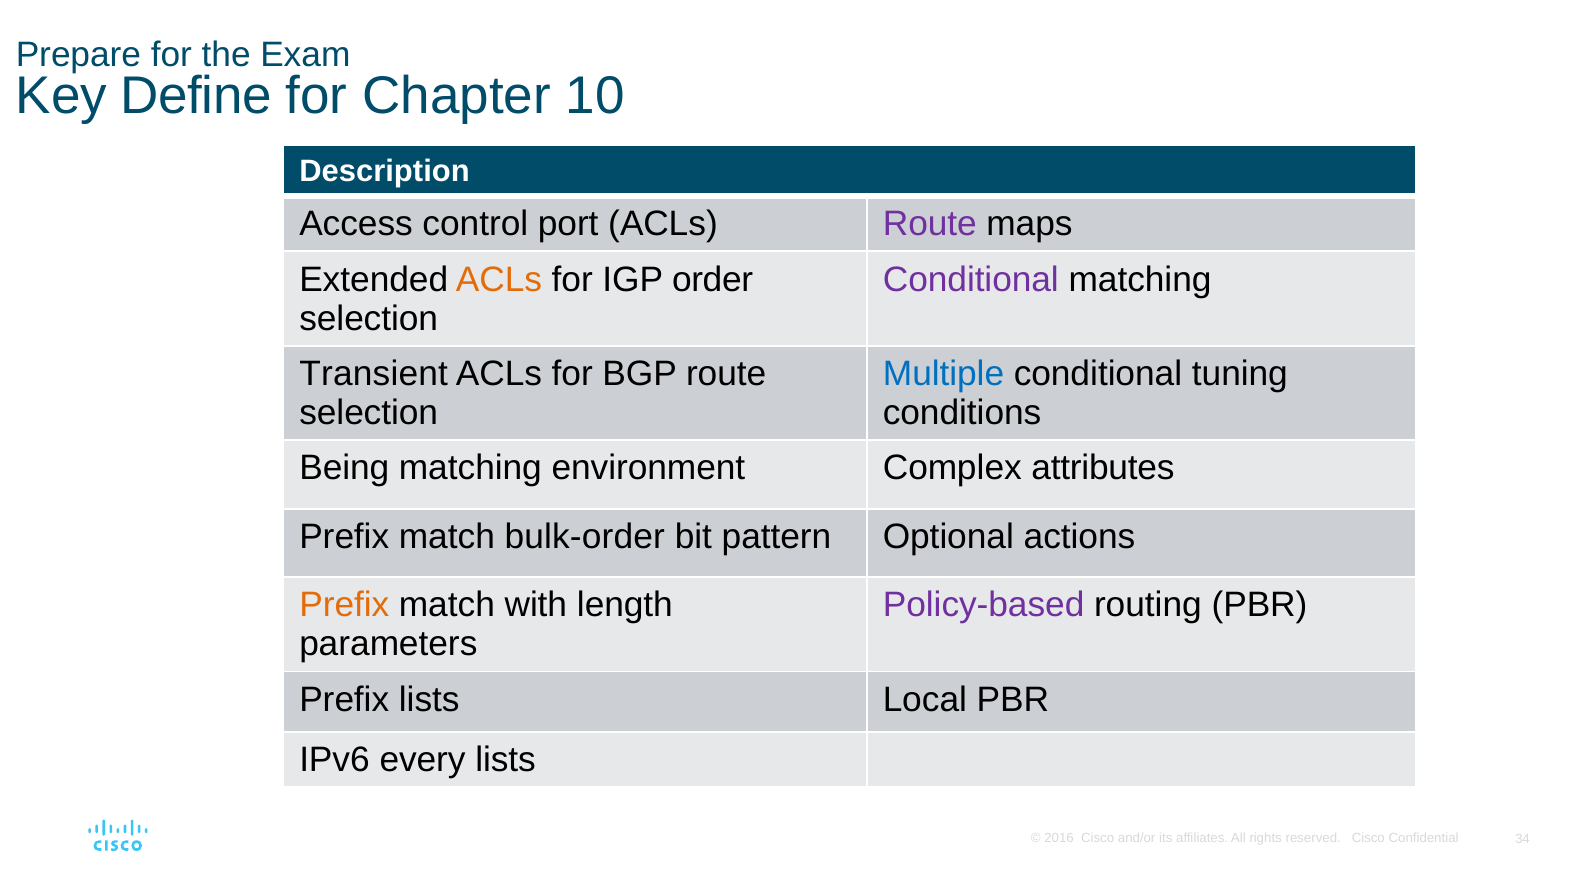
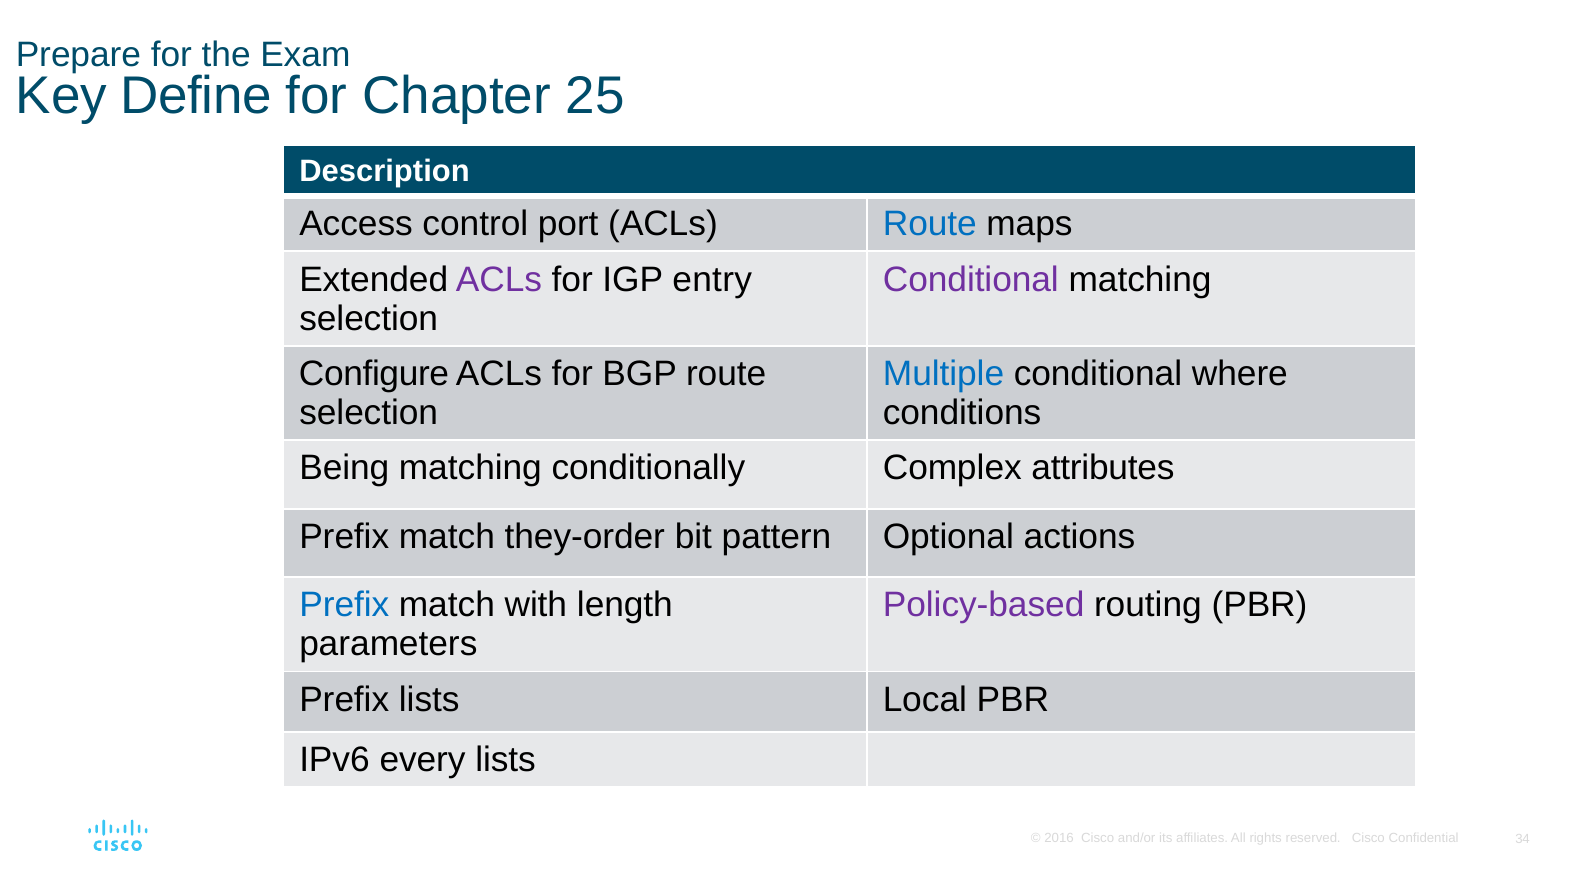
10: 10 -> 25 (595, 96)
Route colour: purple -> blue (930, 224)
ACLs colour: orange -> purple (499, 279)
order: order -> entry (712, 279)
Transient: Transient -> Configure (374, 374)
tuning: tuning -> where (1240, 374)
environment: environment -> conditionally (648, 468)
bulk-order: bulk-order -> they-order (585, 537)
Prefix colour: orange -> blue (344, 605)
